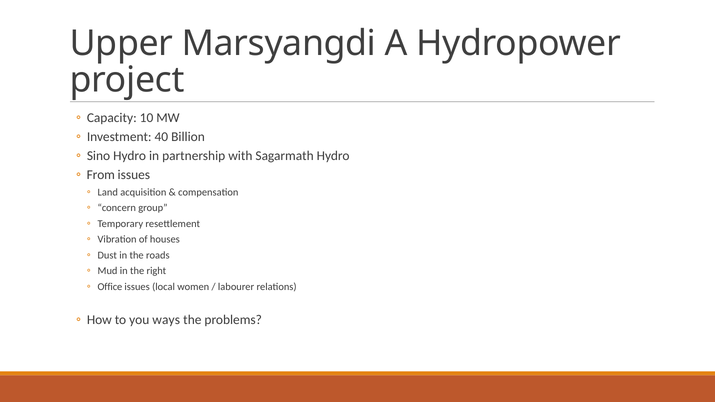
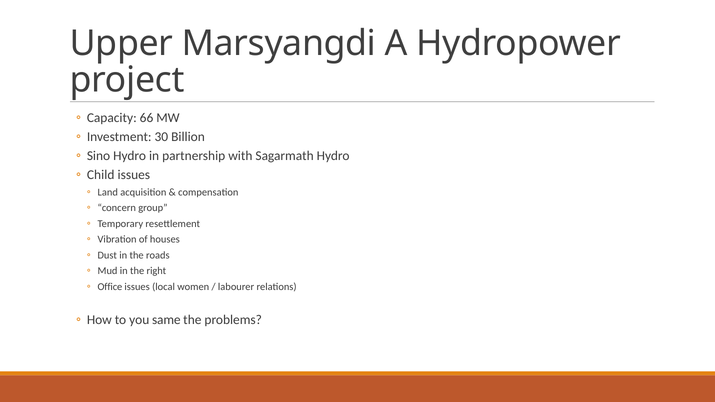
10: 10 -> 66 (147, 118)
40: 40 -> 30 (161, 137)
From: From -> Child (101, 175)
ways: ways -> same (166, 320)
